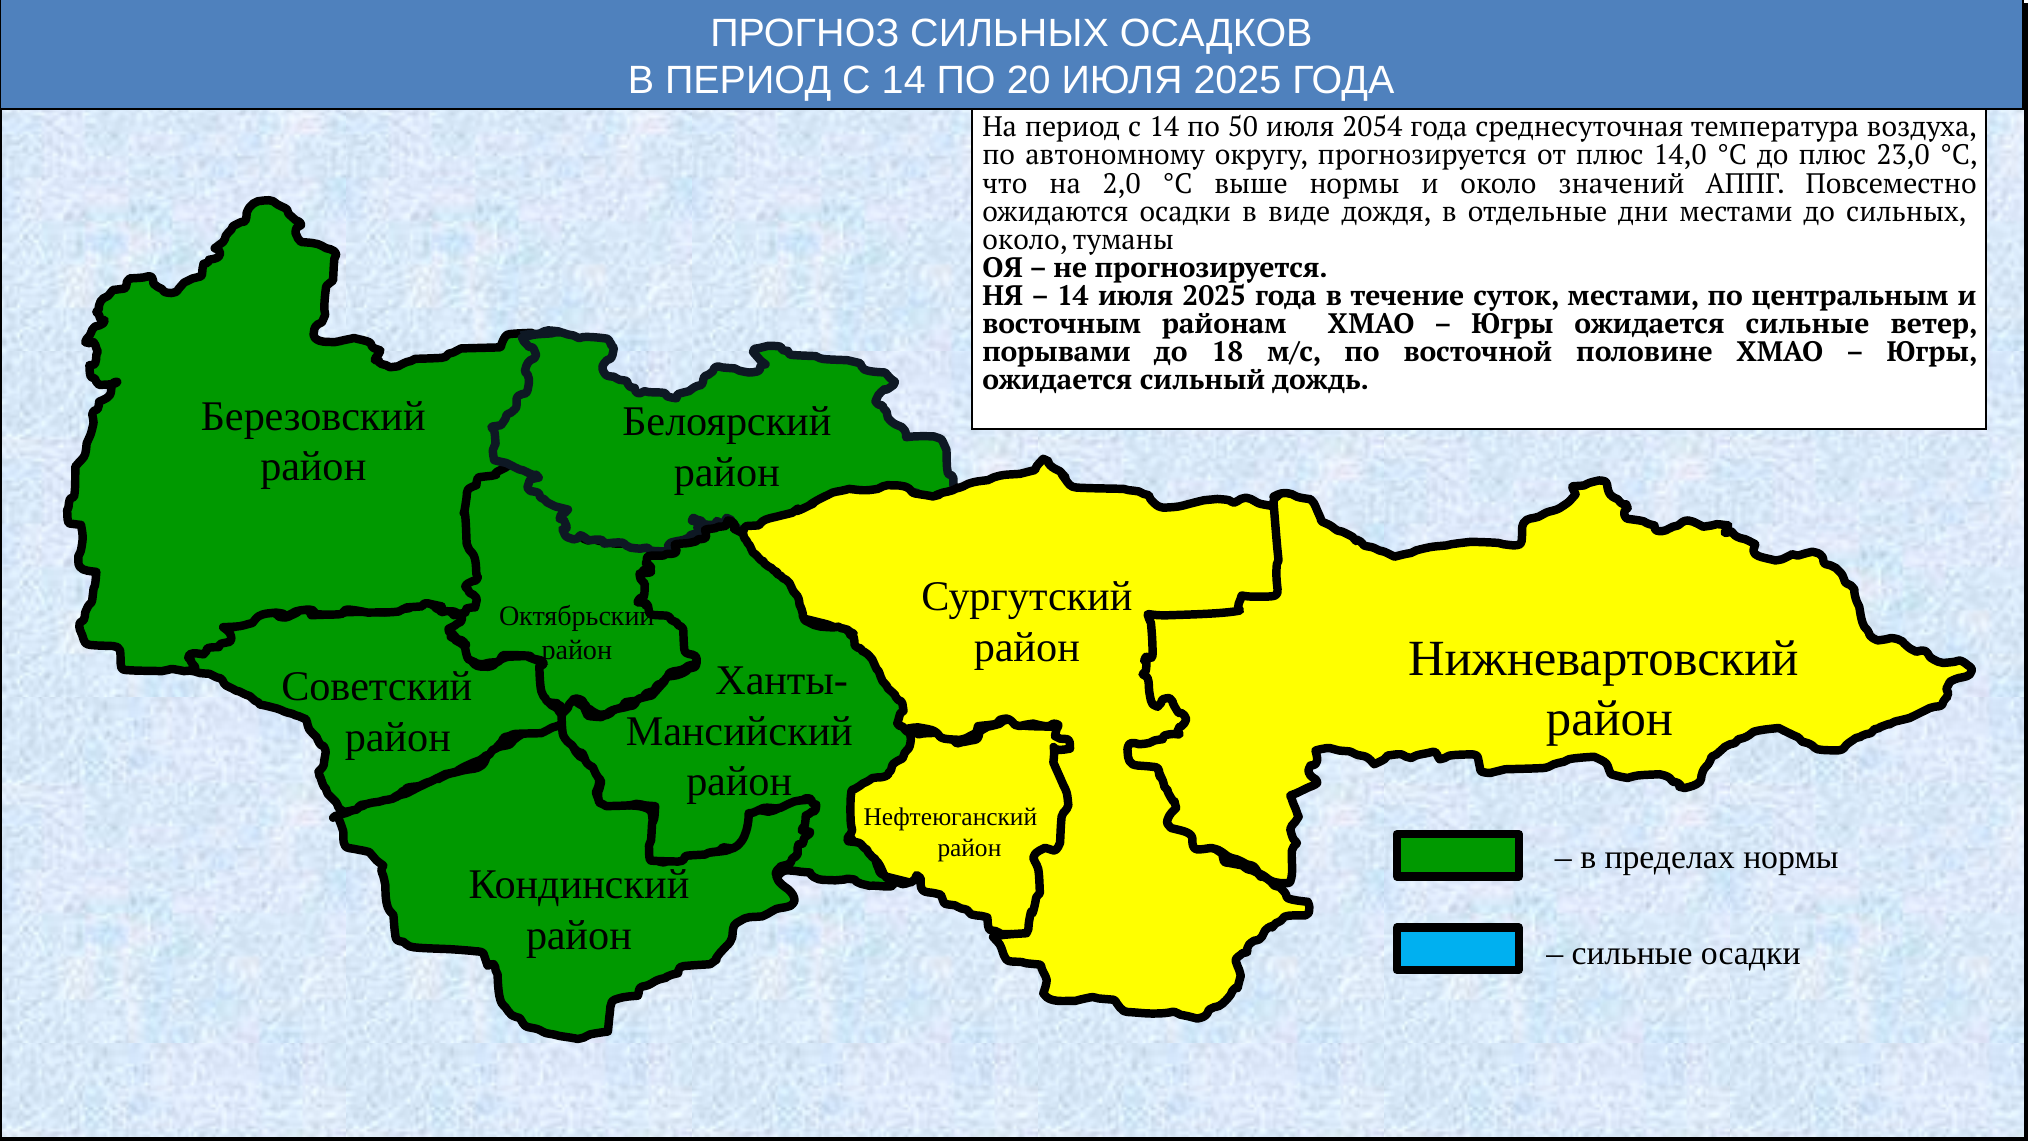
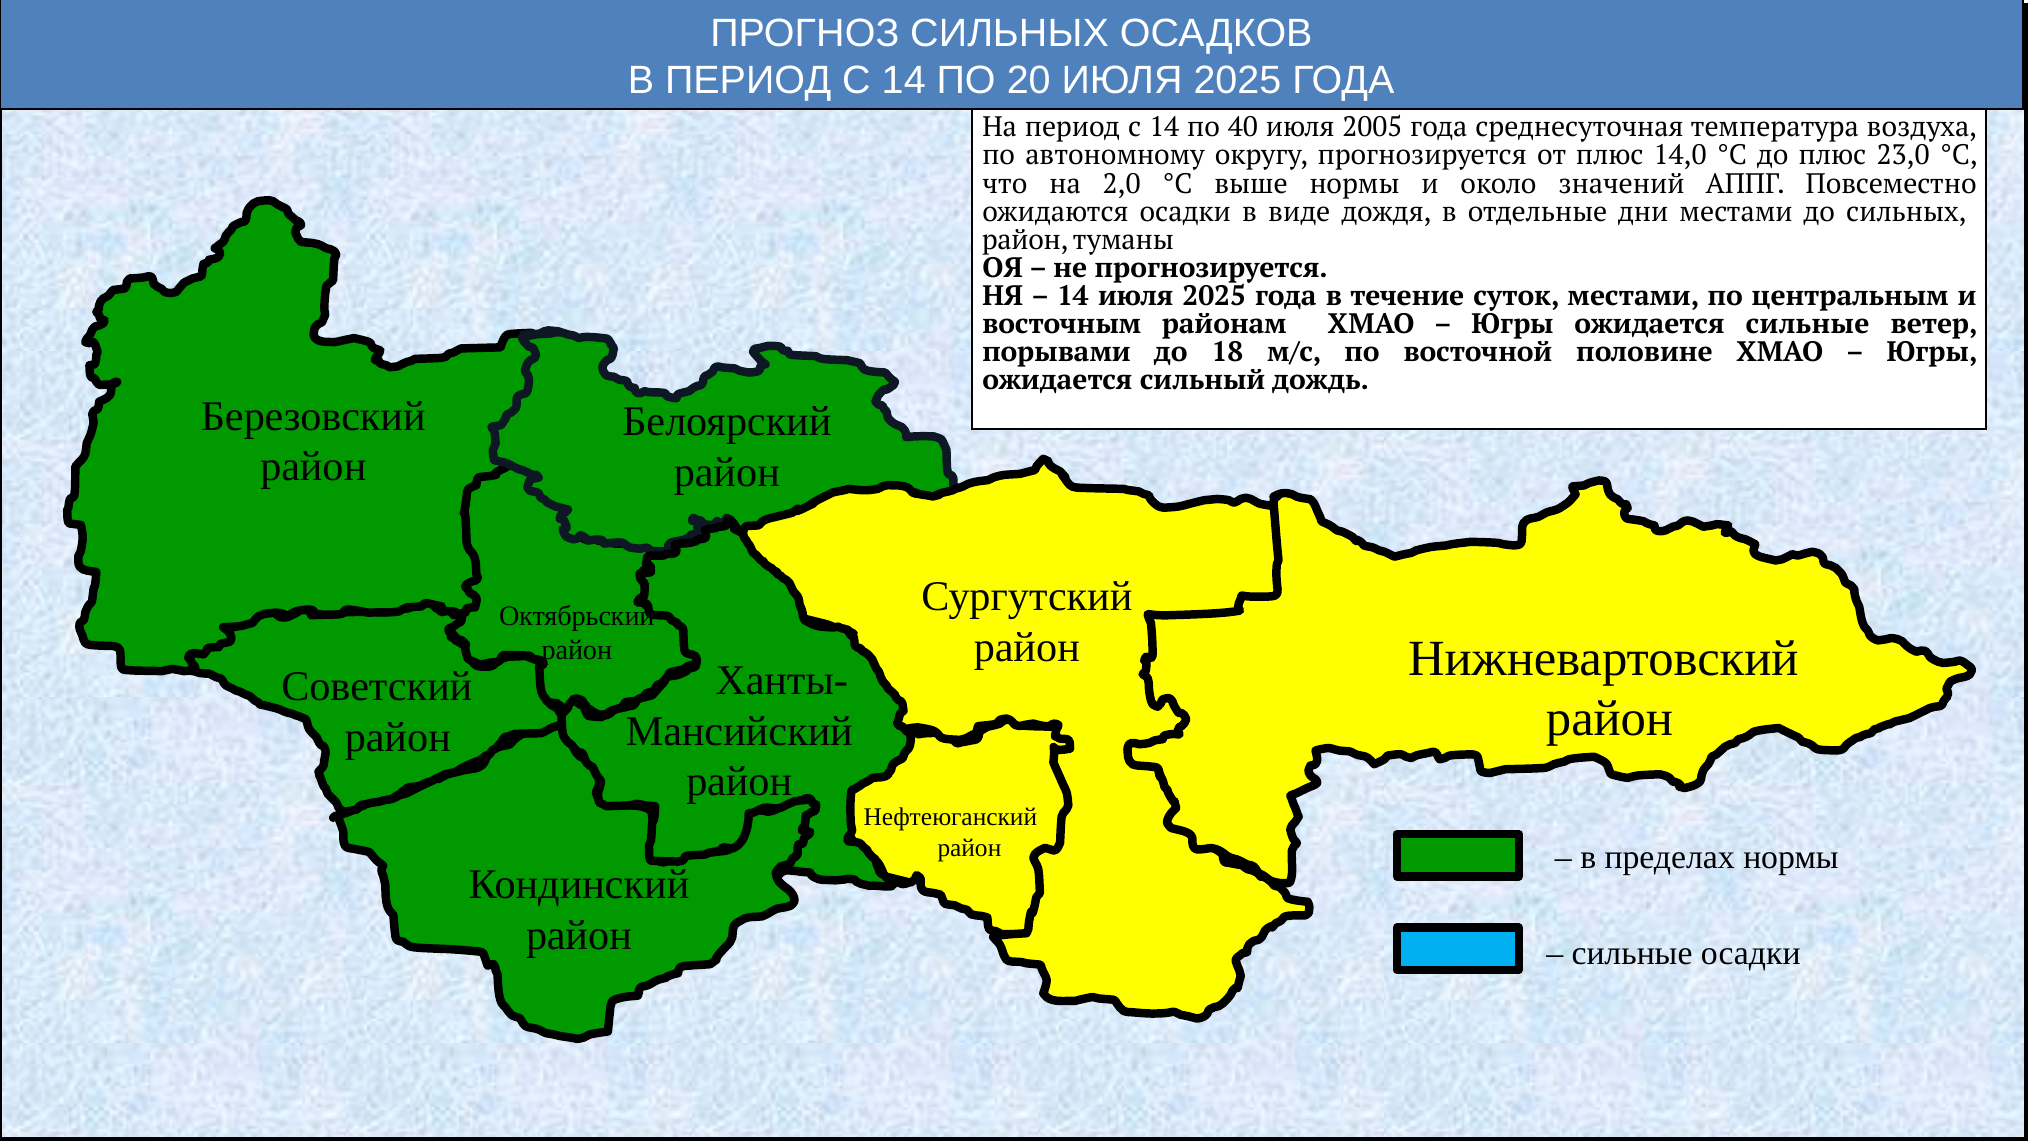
50: 50 -> 40 (1243, 127)
2054: 2054 -> 2005 (1372, 127)
около: около -> район (1025, 240)
